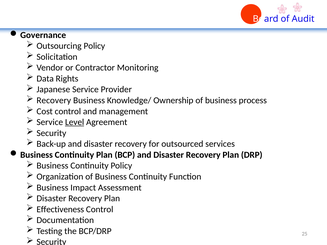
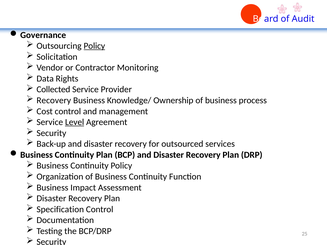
Policy underline: none -> present (94, 46)
Japanese: Japanese -> Collected (53, 90)
Effectiveness: Effectiveness -> Specification (60, 210)
